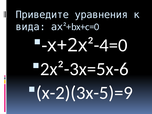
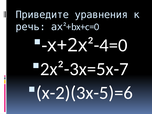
вида: вида -> речь (31, 27)
2х²-3х=5х-6: 2х²-3х=5х-6 -> 2х²-3х=5х-7 (84, 69)
х-2)(3х-5)=9: х-2)(3х-5)=9 -> х-2)(3х-5)=6 (84, 93)
